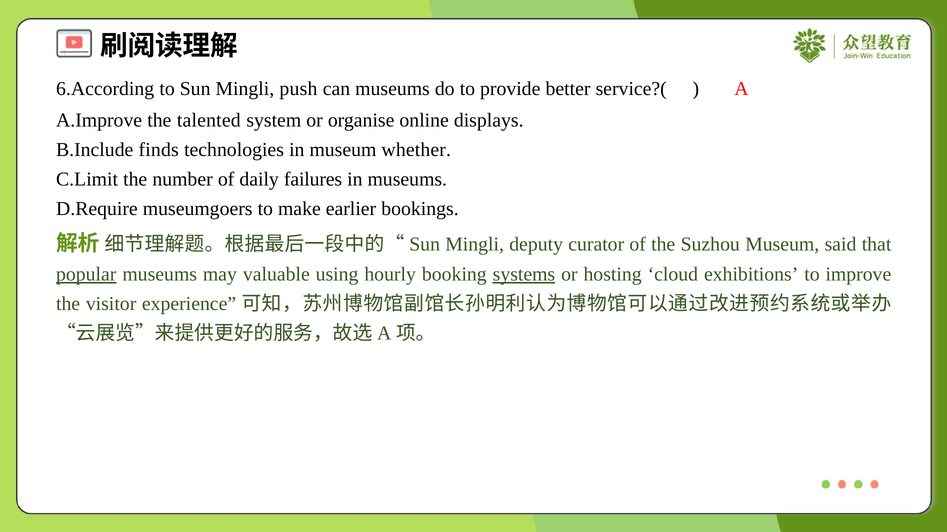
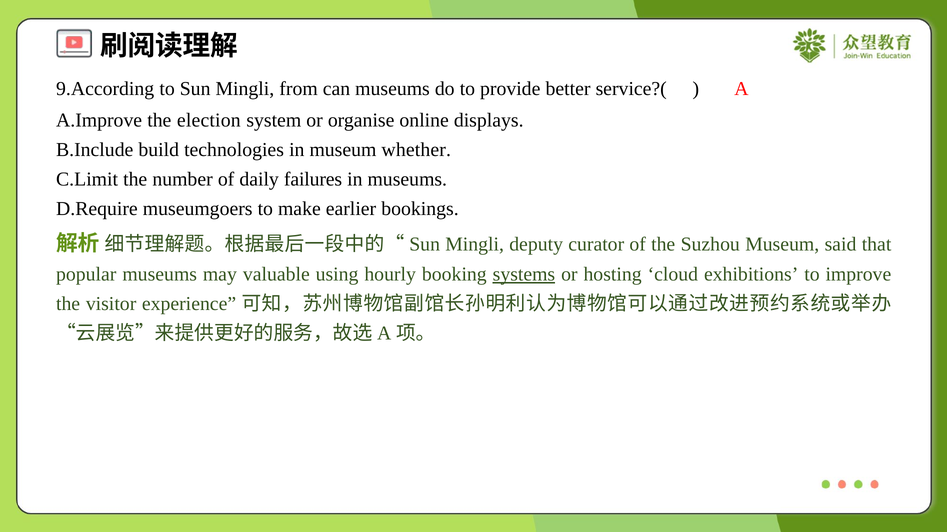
6.According: 6.According -> 9.According (105, 89)
push: push -> from (299, 89)
talented: talented -> election (209, 120)
finds: finds -> build (159, 150)
popular underline: present -> none (86, 275)
